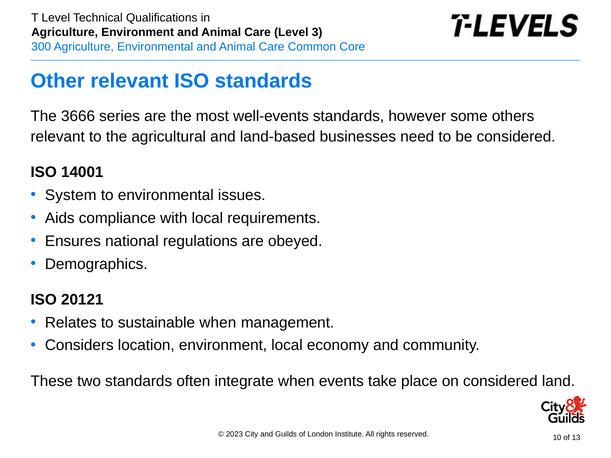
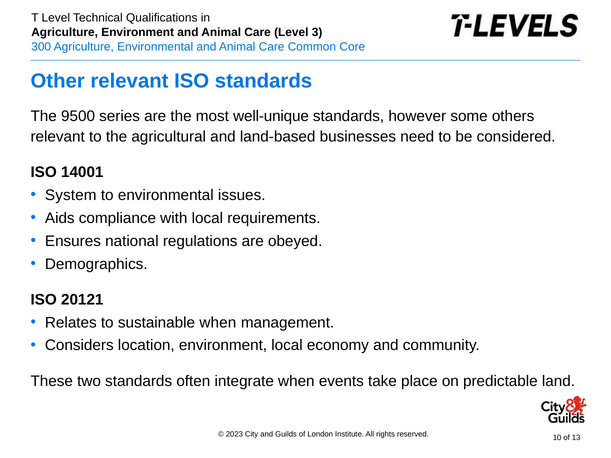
3666: 3666 -> 9500 (78, 116)
well-events: well-events -> well-unique (271, 116)
on considered: considered -> predictable (500, 381)
